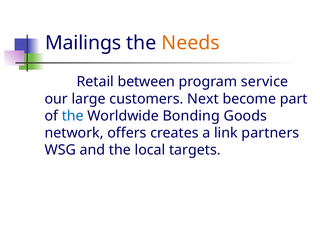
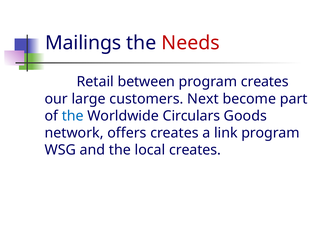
Needs colour: orange -> red (191, 43)
program service: service -> creates (265, 82)
Bonding: Bonding -> Circulars (191, 116)
link partners: partners -> program (270, 133)
local targets: targets -> creates (195, 150)
